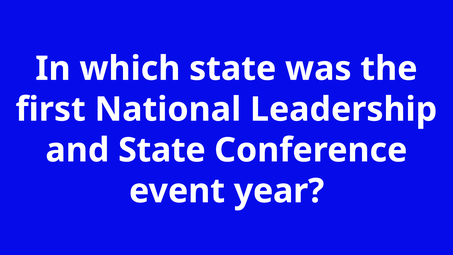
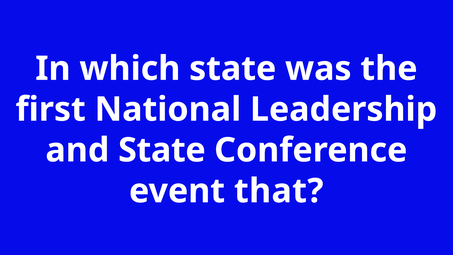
year: year -> that (279, 191)
